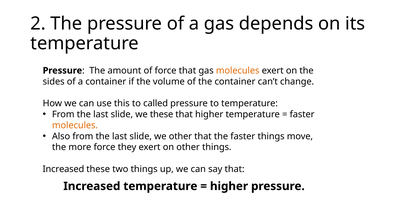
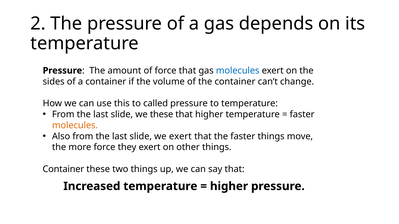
molecules colour: orange -> blue (238, 71)
we other: other -> exert (180, 137)
Increased: Increased -> Container (63, 169)
